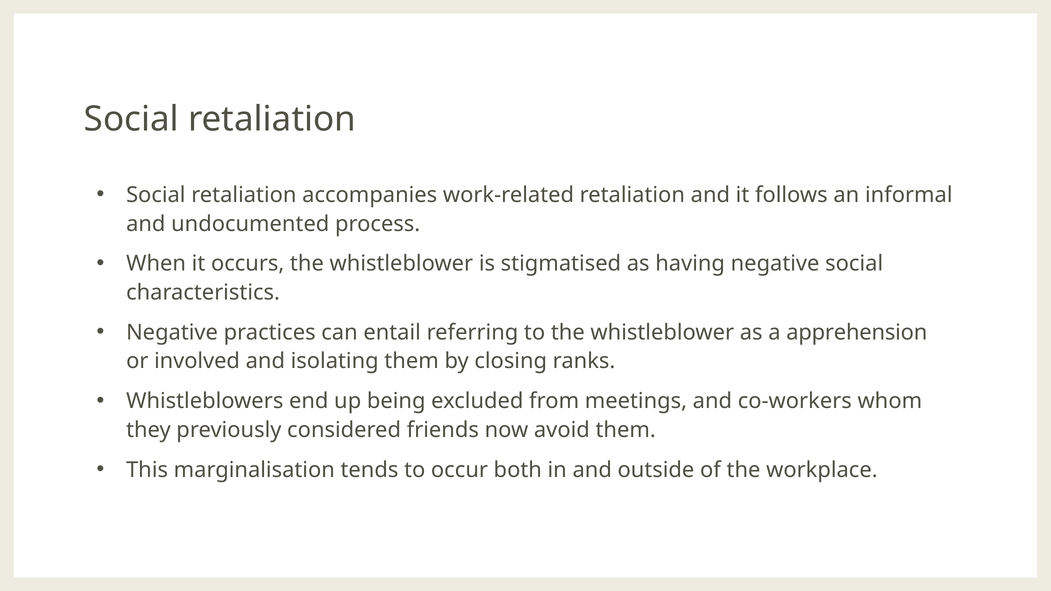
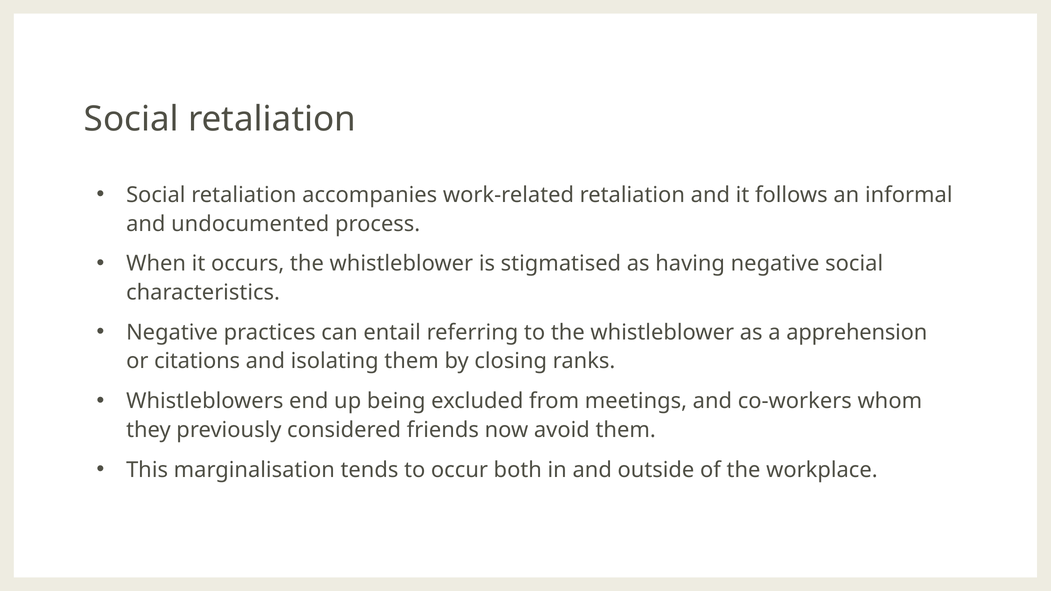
involved: involved -> citations (197, 361)
